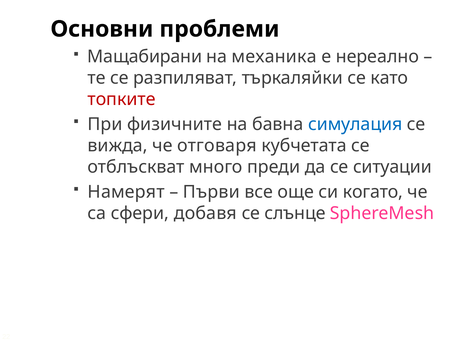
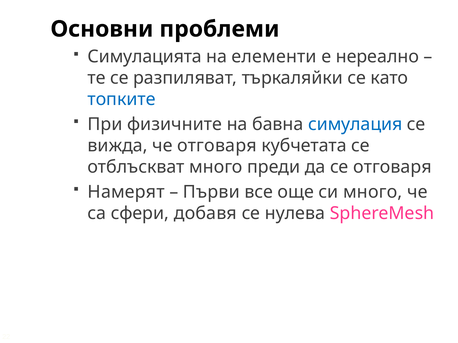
Мащабирани: Мащабирани -> Симулацията (145, 57)
механика: механика -> елементи (274, 57)
топките colour: red -> blue (122, 99)
се ситуации: ситуации -> отговаря (392, 167)
си когато: когато -> много (373, 192)
слънце: слънце -> нулева (295, 214)
